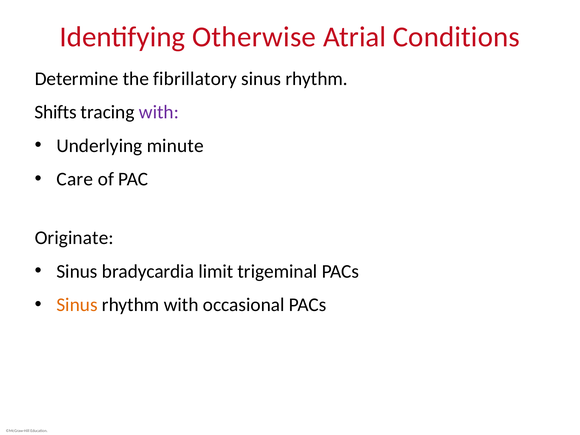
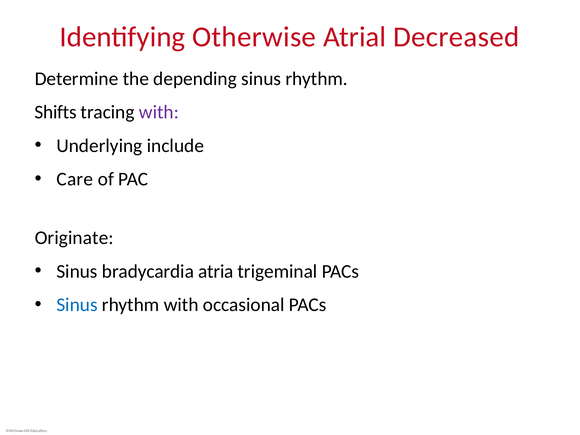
Conditions: Conditions -> Decreased (456, 37)
fibrillatory: fibrillatory -> depending (195, 79)
minute: minute -> include (175, 146)
limit: limit -> atria (216, 271)
Sinus colour: orange -> blue (77, 305)
